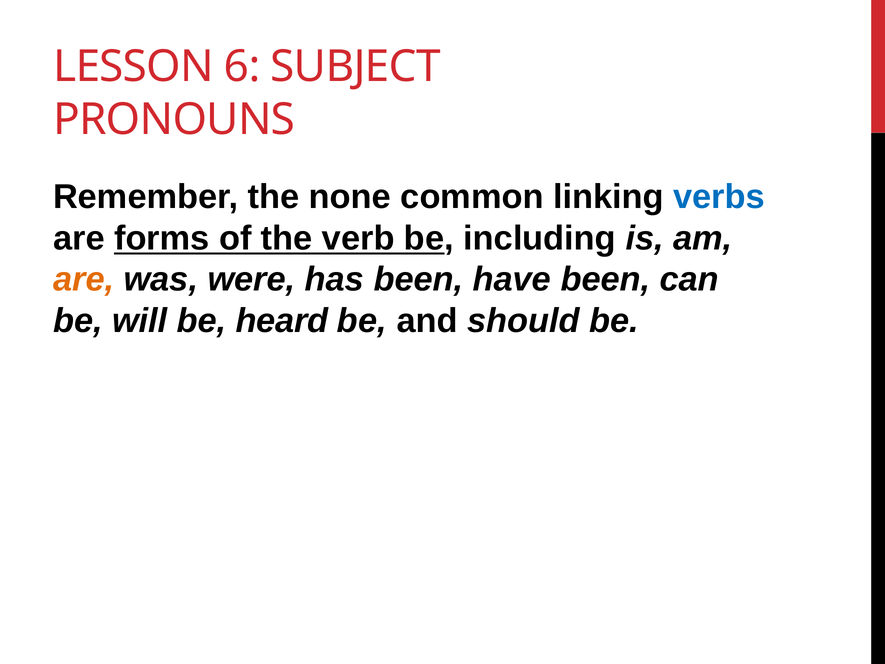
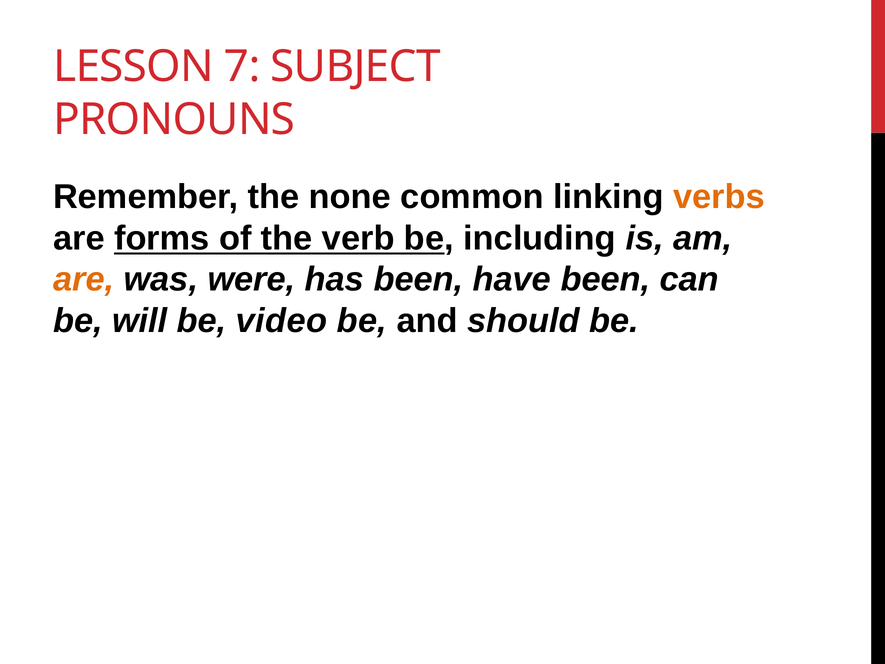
6: 6 -> 7 (242, 67)
verbs colour: blue -> orange (719, 197)
heard: heard -> video (282, 321)
